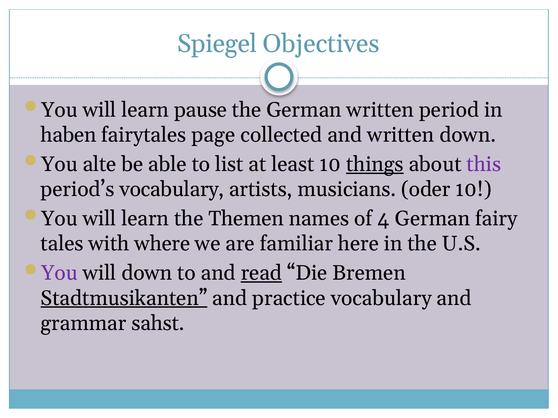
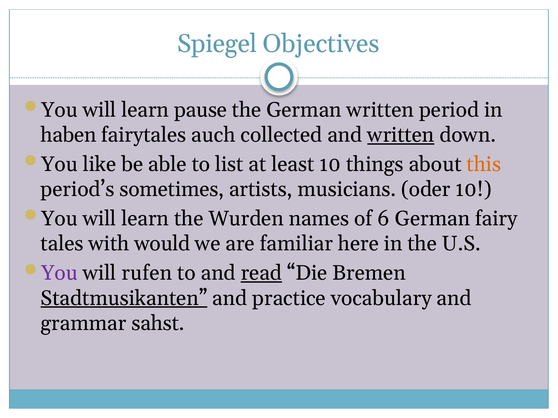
page: page -> auch (213, 135)
written underline: none -> present (401, 135)
alte: alte -> like (100, 164)
things underline: present -> none (375, 164)
this colour: purple -> orange (484, 164)
period’s vocabulary: vocabulary -> sometimes (172, 190)
Themen: Themen -> Wurden (246, 219)
4: 4 -> 6 (384, 219)
where: where -> would (162, 244)
will down: down -> rufen (147, 273)
